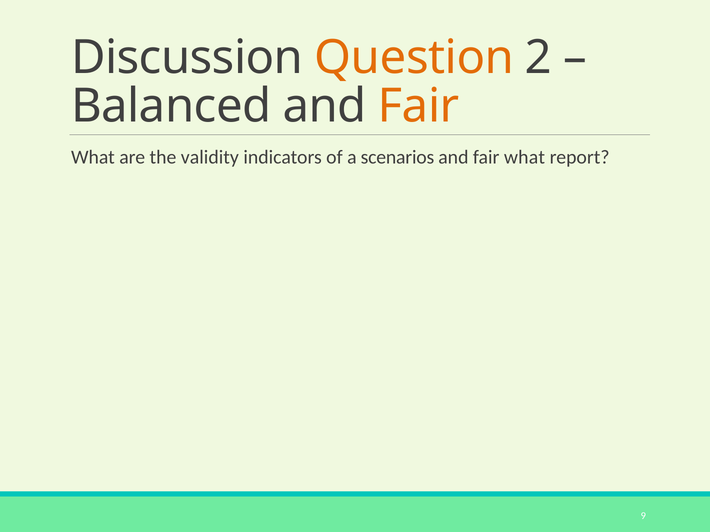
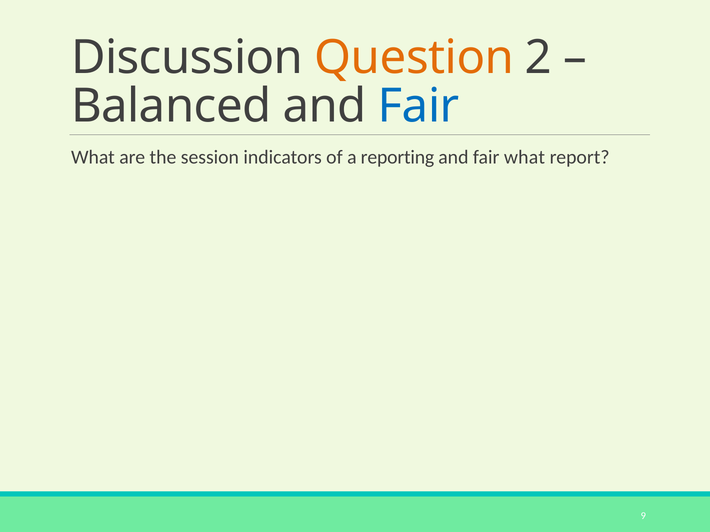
Fair colour: orange -> blue (419, 106)
validity: validity -> session (210, 157)
scenarios: scenarios -> reporting (397, 157)
